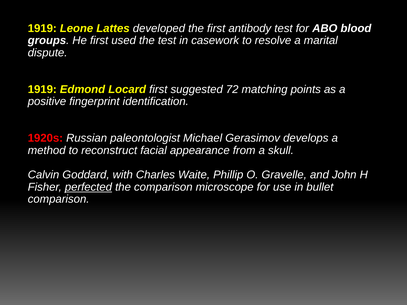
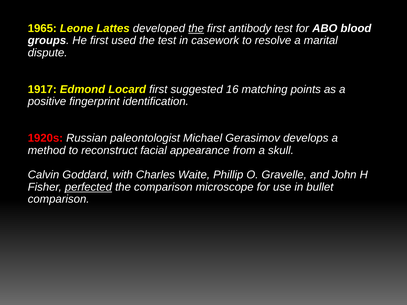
1919: 1919 -> 1965 (42, 28)
the underline: none -> present (196, 28)
1919: 1919 -> 1917 (42, 89)
72: 72 -> 16 (232, 89)
